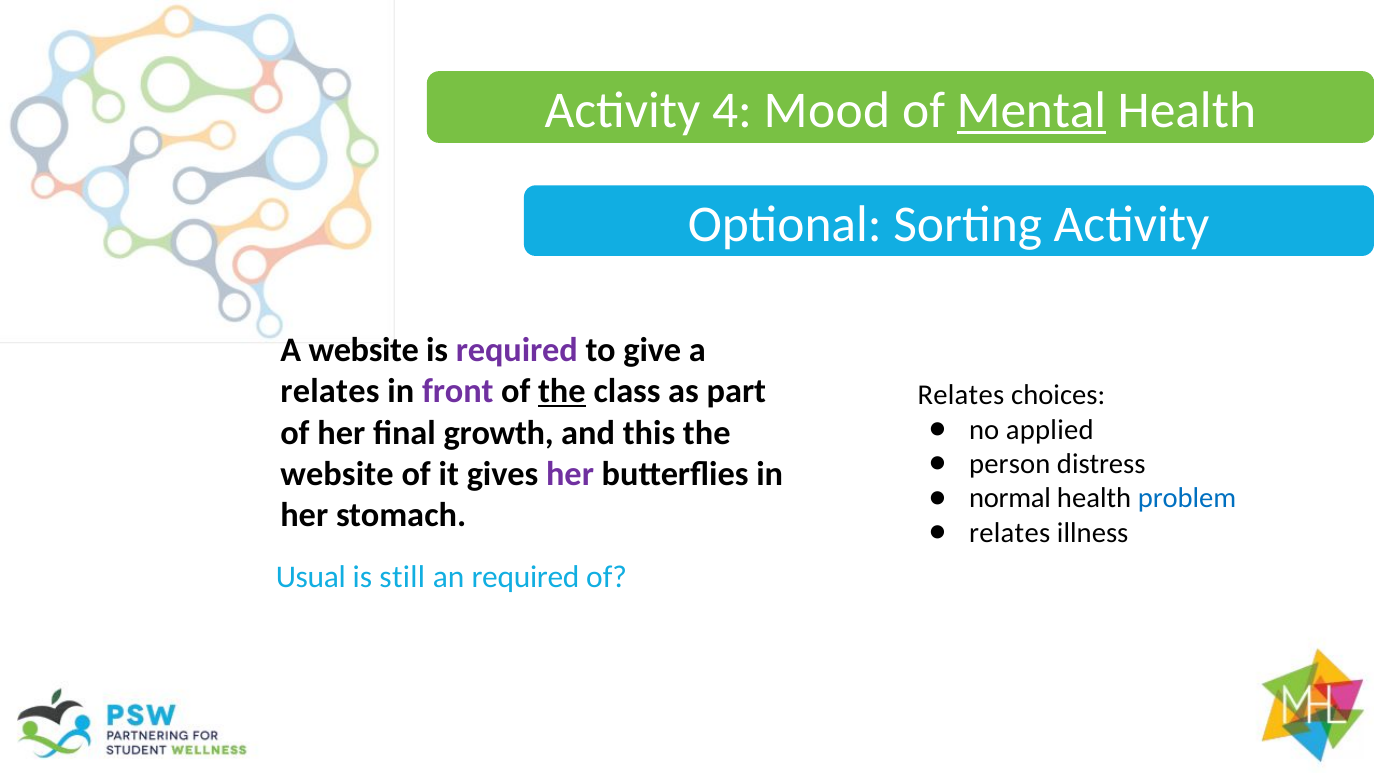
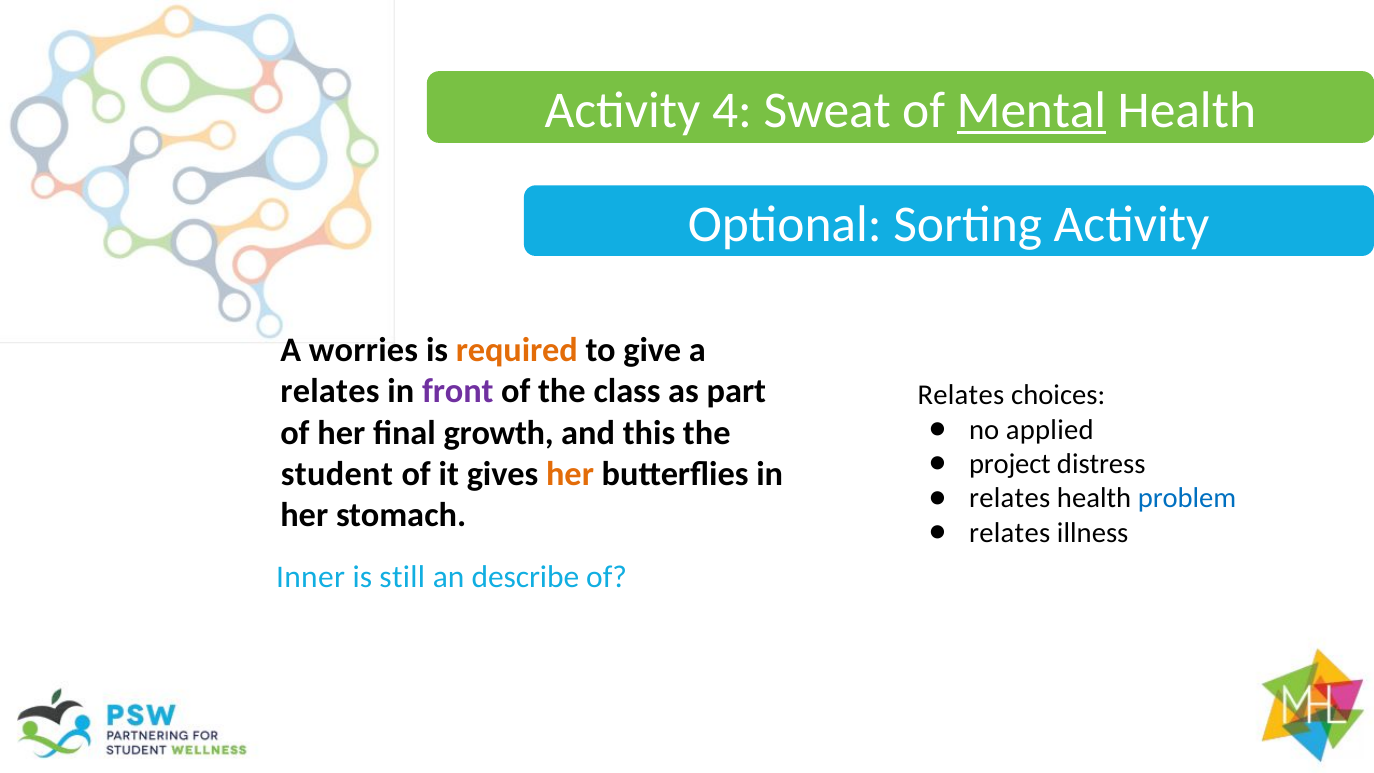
Mood: Mood -> Sweat (827, 111)
A website: website -> worries (363, 350)
required colour: purple -> orange (517, 350)
the underline: present -> none (562, 392)
person: person -> project (1010, 464)
website: website -> student (337, 474)
her colour: purple -> orange (570, 474)
normal: normal -> relates (1010, 498)
Usual: Usual -> Inner (311, 577)
an required: required -> describe (525, 577)
